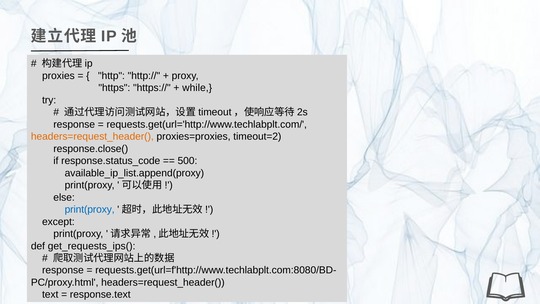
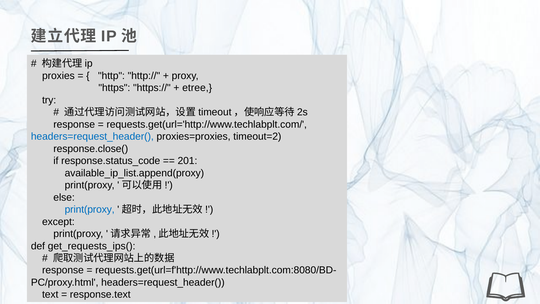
while: while -> etree (197, 88)
headers=request_header( colour: orange -> blue (92, 136)
500: 500 -> 201 (187, 161)
